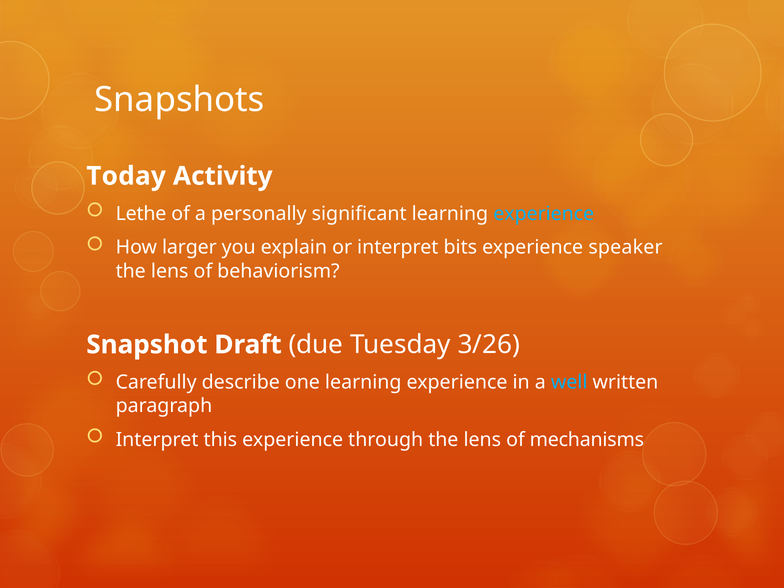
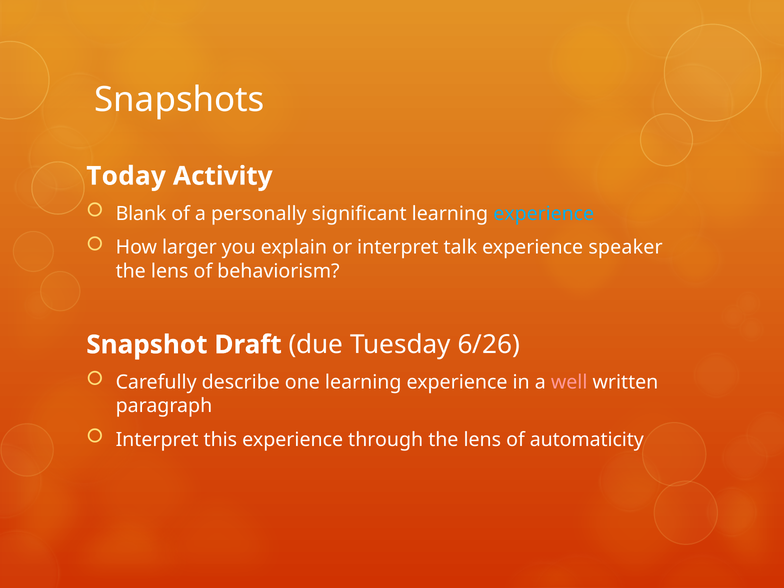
Lethe: Lethe -> Blank (141, 214)
bits: bits -> talk (460, 248)
3/26: 3/26 -> 6/26 (489, 345)
well colour: light blue -> pink (569, 382)
mechanisms: mechanisms -> automaticity (587, 440)
